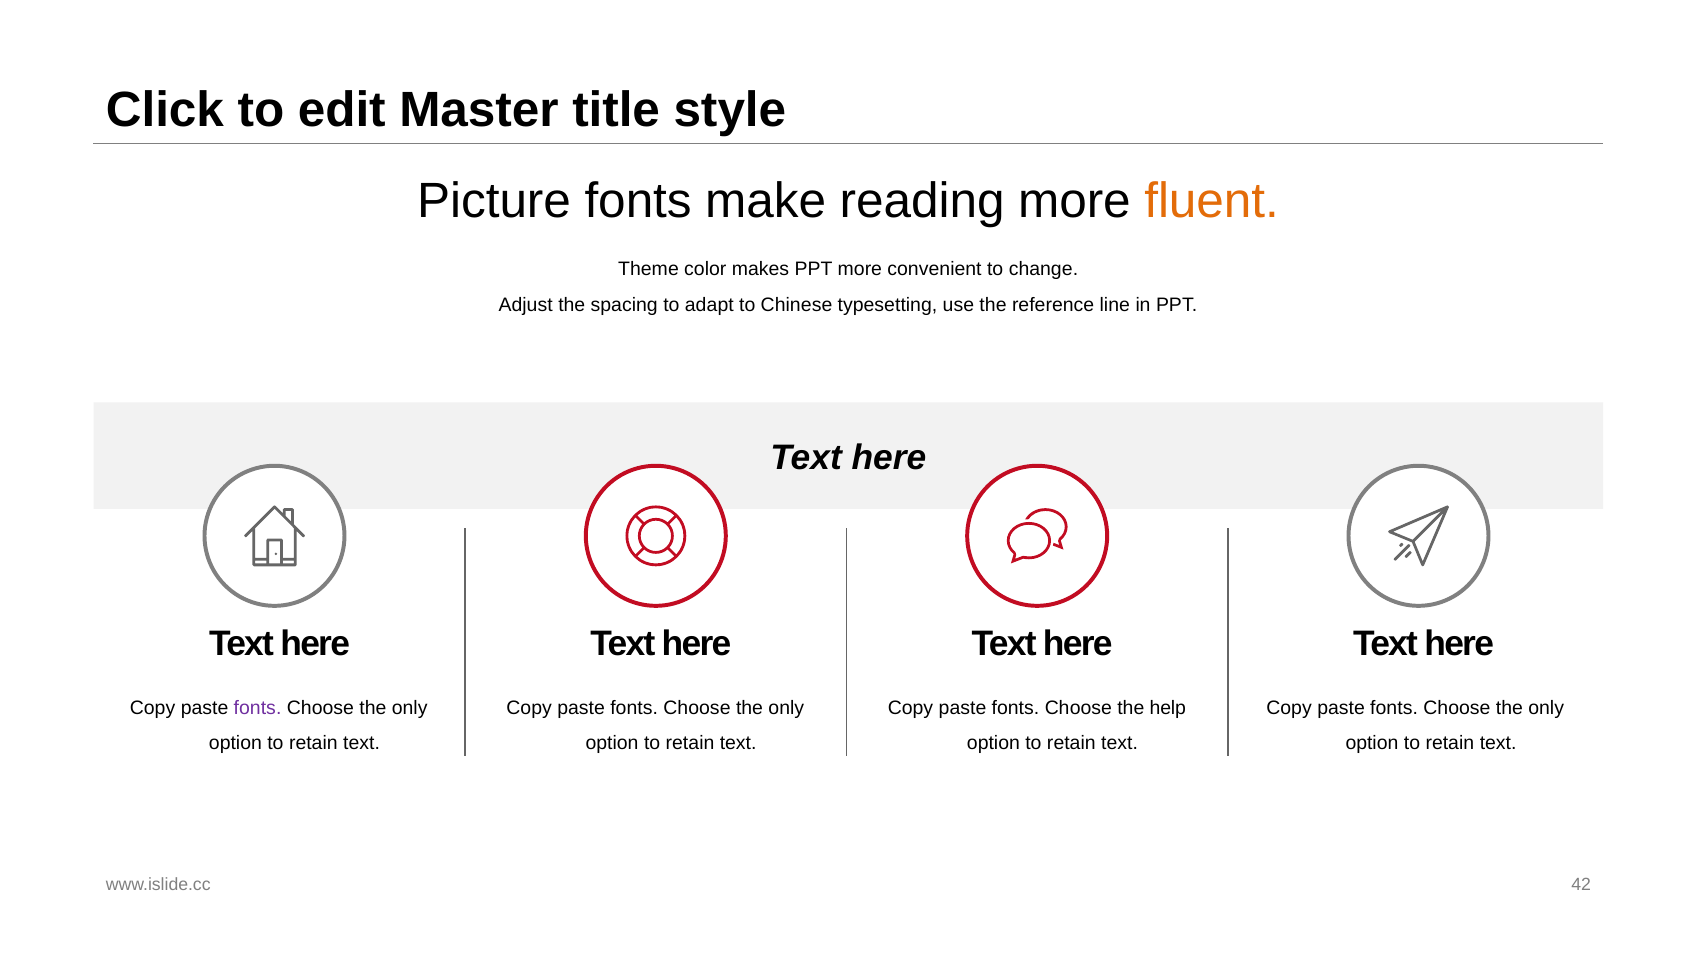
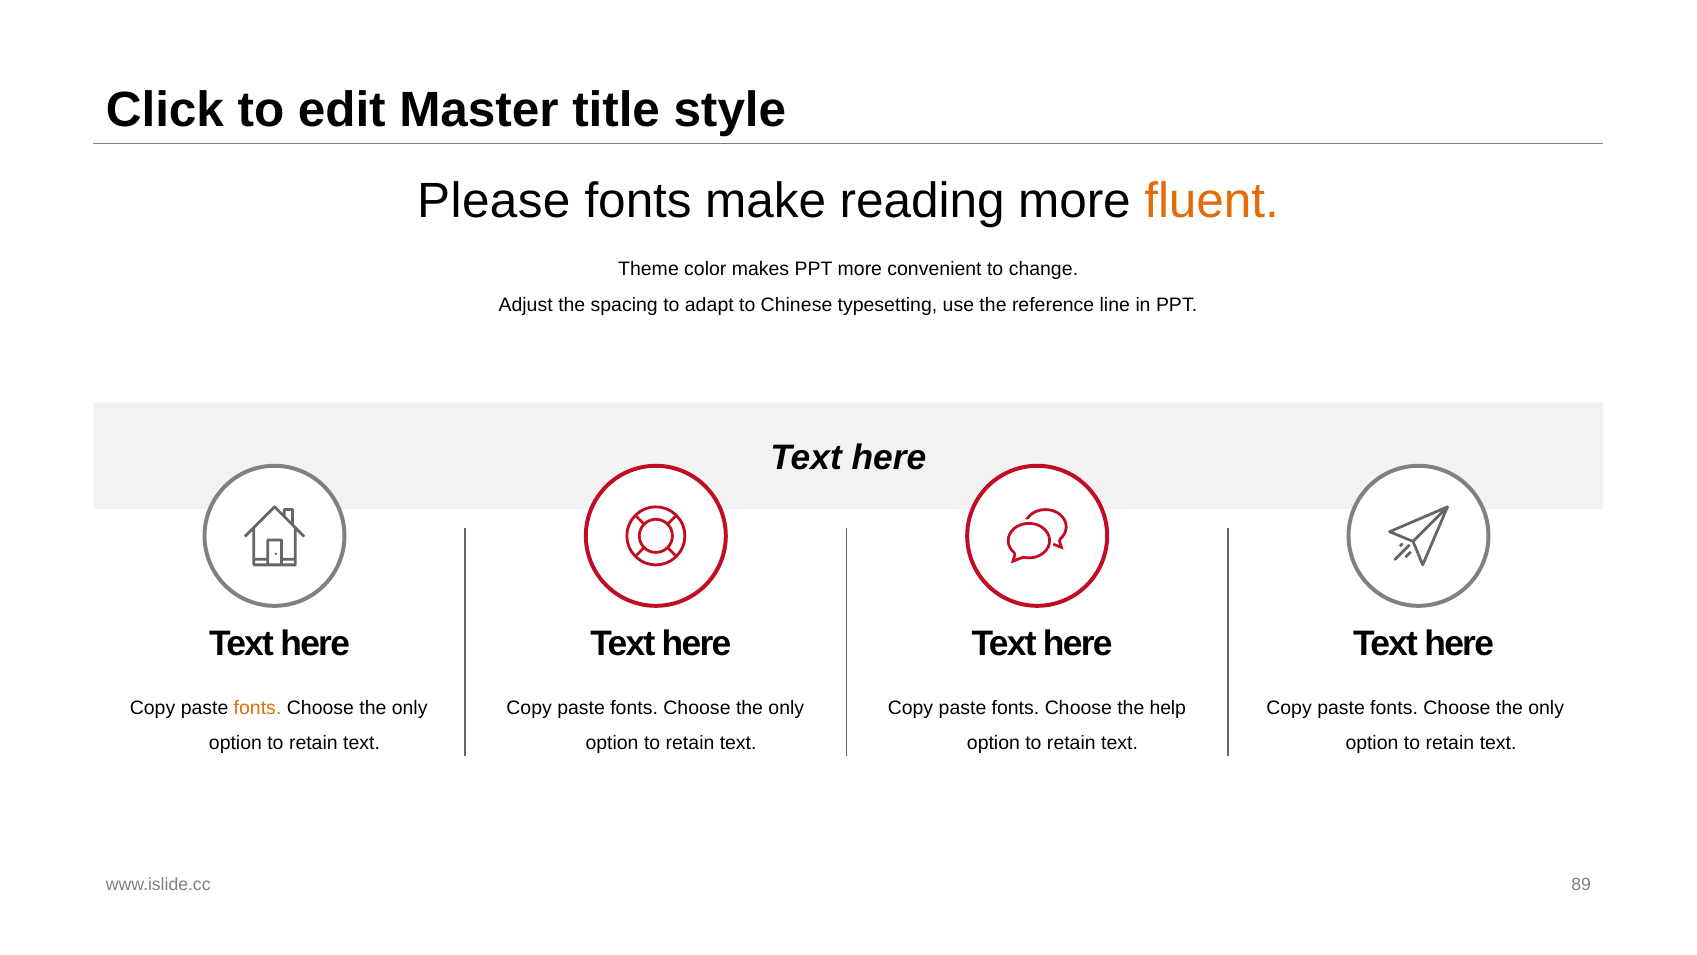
Picture: Picture -> Please (494, 201)
fonts colour: purple -> orange (258, 708)
42: 42 -> 89 (1581, 884)
